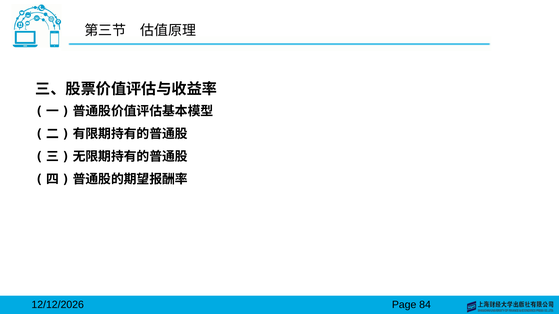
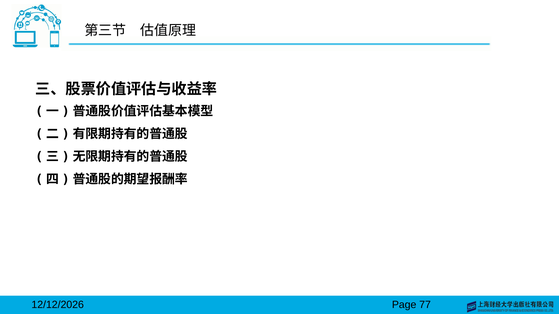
84: 84 -> 77 (425, 305)
